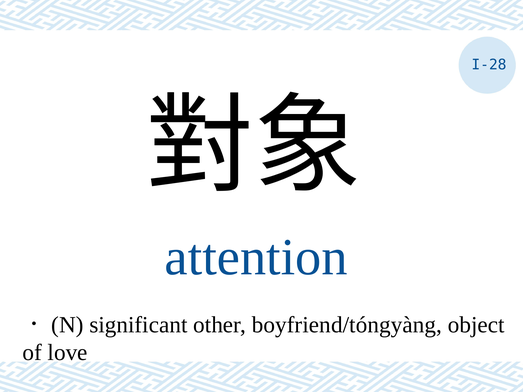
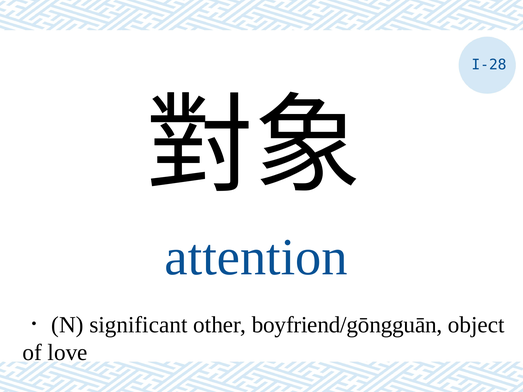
boyfriend/tóngyàng: boyfriend/tóngyàng -> boyfriend/gōngguān (347, 325)
